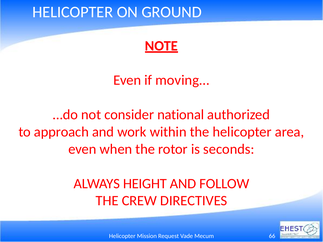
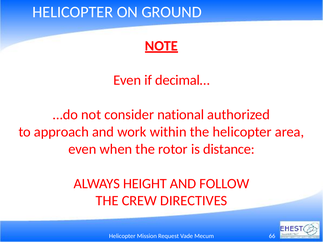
moving…: moving… -> decimal… (182, 80)
seconds: seconds -> distance (229, 149)
